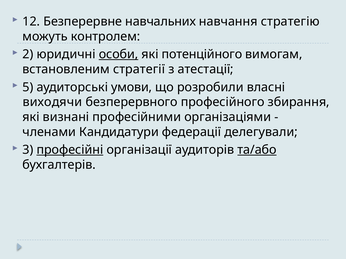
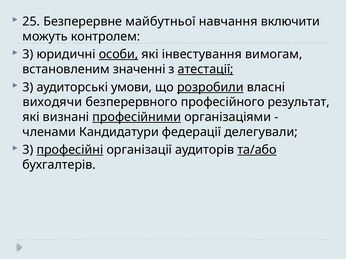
12: 12 -> 25 (31, 22)
навчальних: навчальних -> майбутньої (160, 22)
стратегію: стратегію -> включити (290, 22)
2: 2 -> 3 (28, 54)
потенційного: потенційного -> інвестування (202, 54)
стратегії: стратегії -> значенні (139, 69)
атестації underline: none -> present (206, 69)
5: 5 -> 3 (28, 87)
розробили underline: none -> present (210, 87)
збирання: збирання -> результат (299, 102)
професійними underline: none -> present (137, 117)
